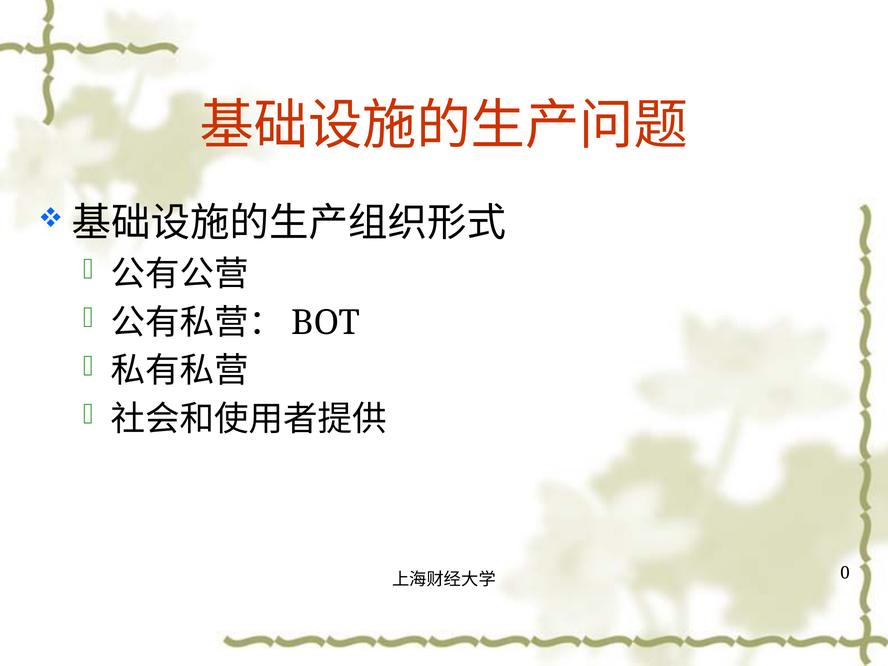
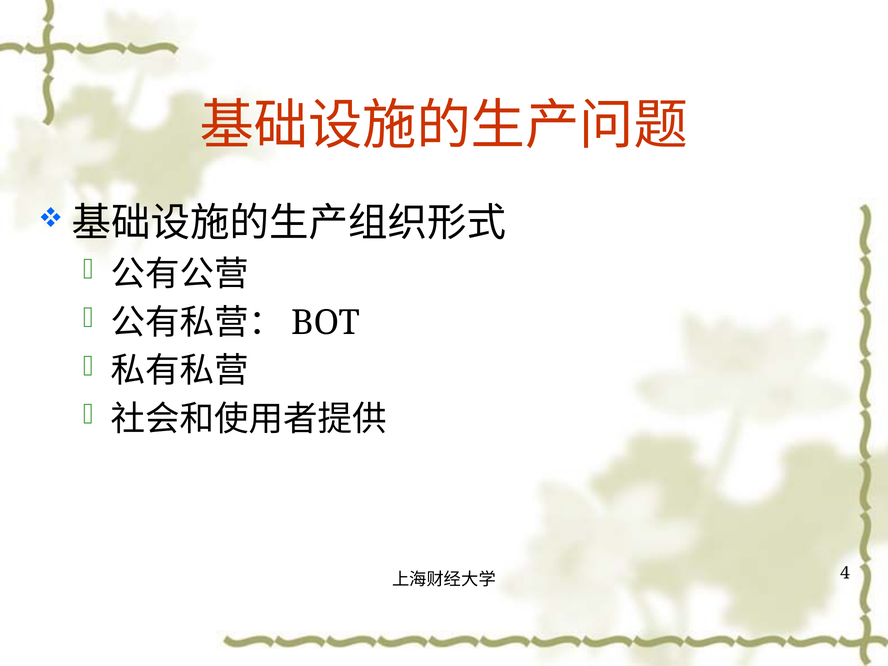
0: 0 -> 4 (845, 573)
